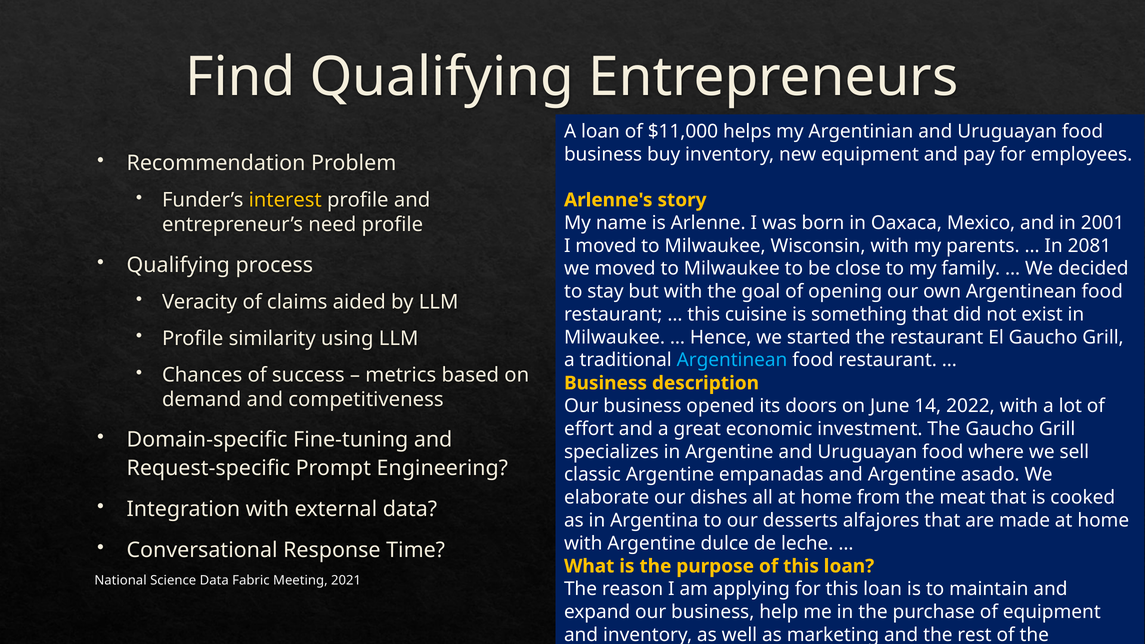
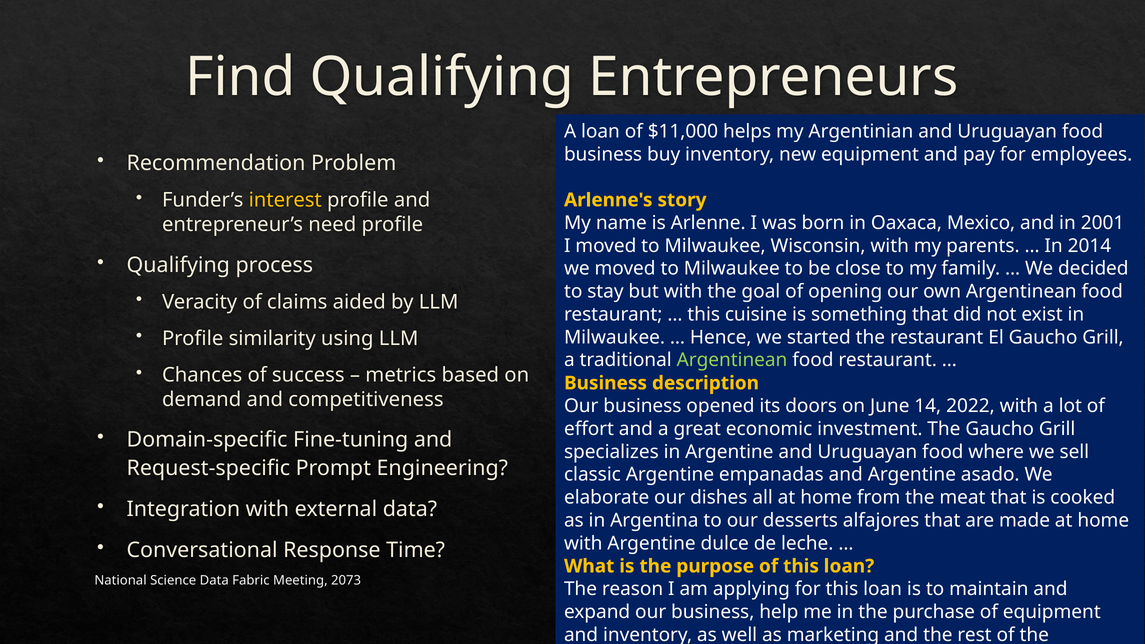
2081: 2081 -> 2014 (1089, 246)
Argentinean colour: light blue -> light green (732, 360)
2021: 2021 -> 2073 (346, 581)
